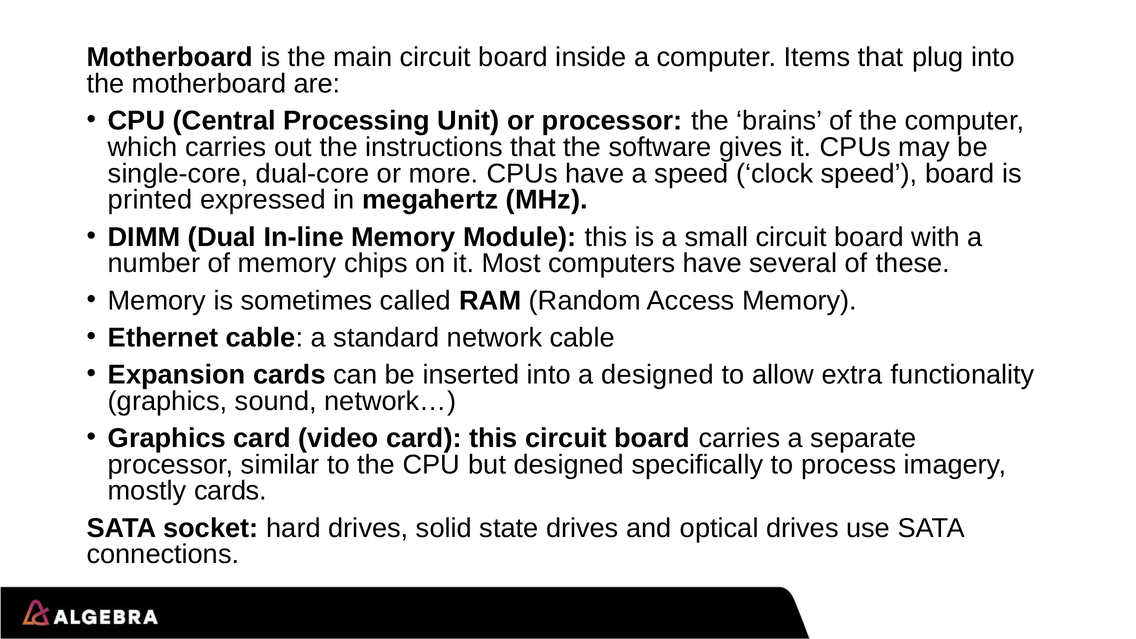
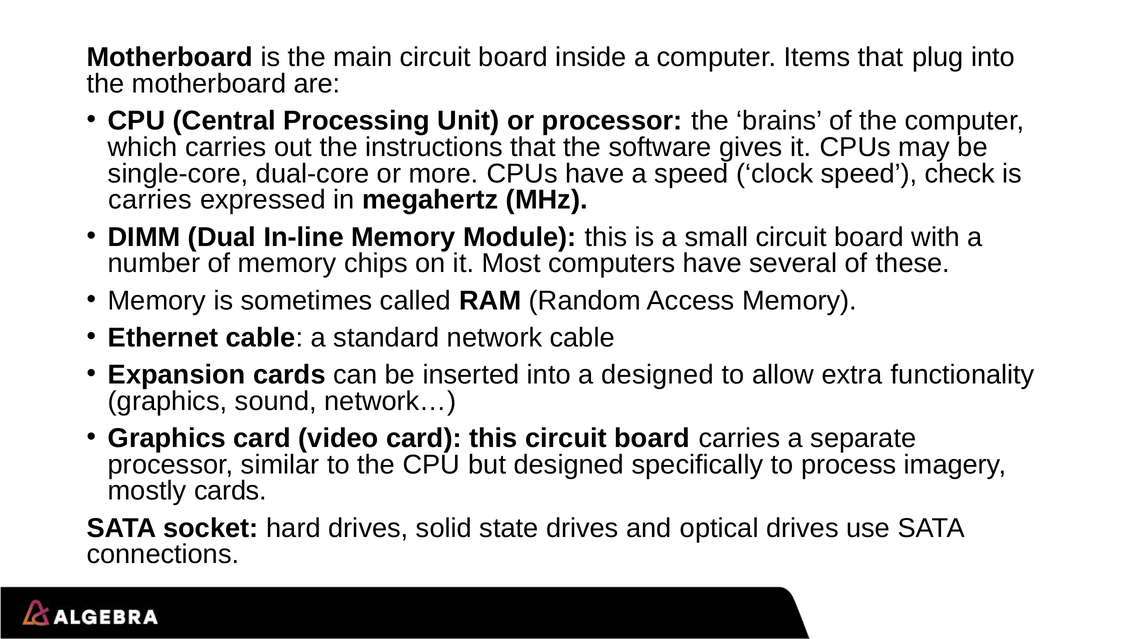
speed board: board -> check (960, 174)
printed: printed -> carries (150, 200)
